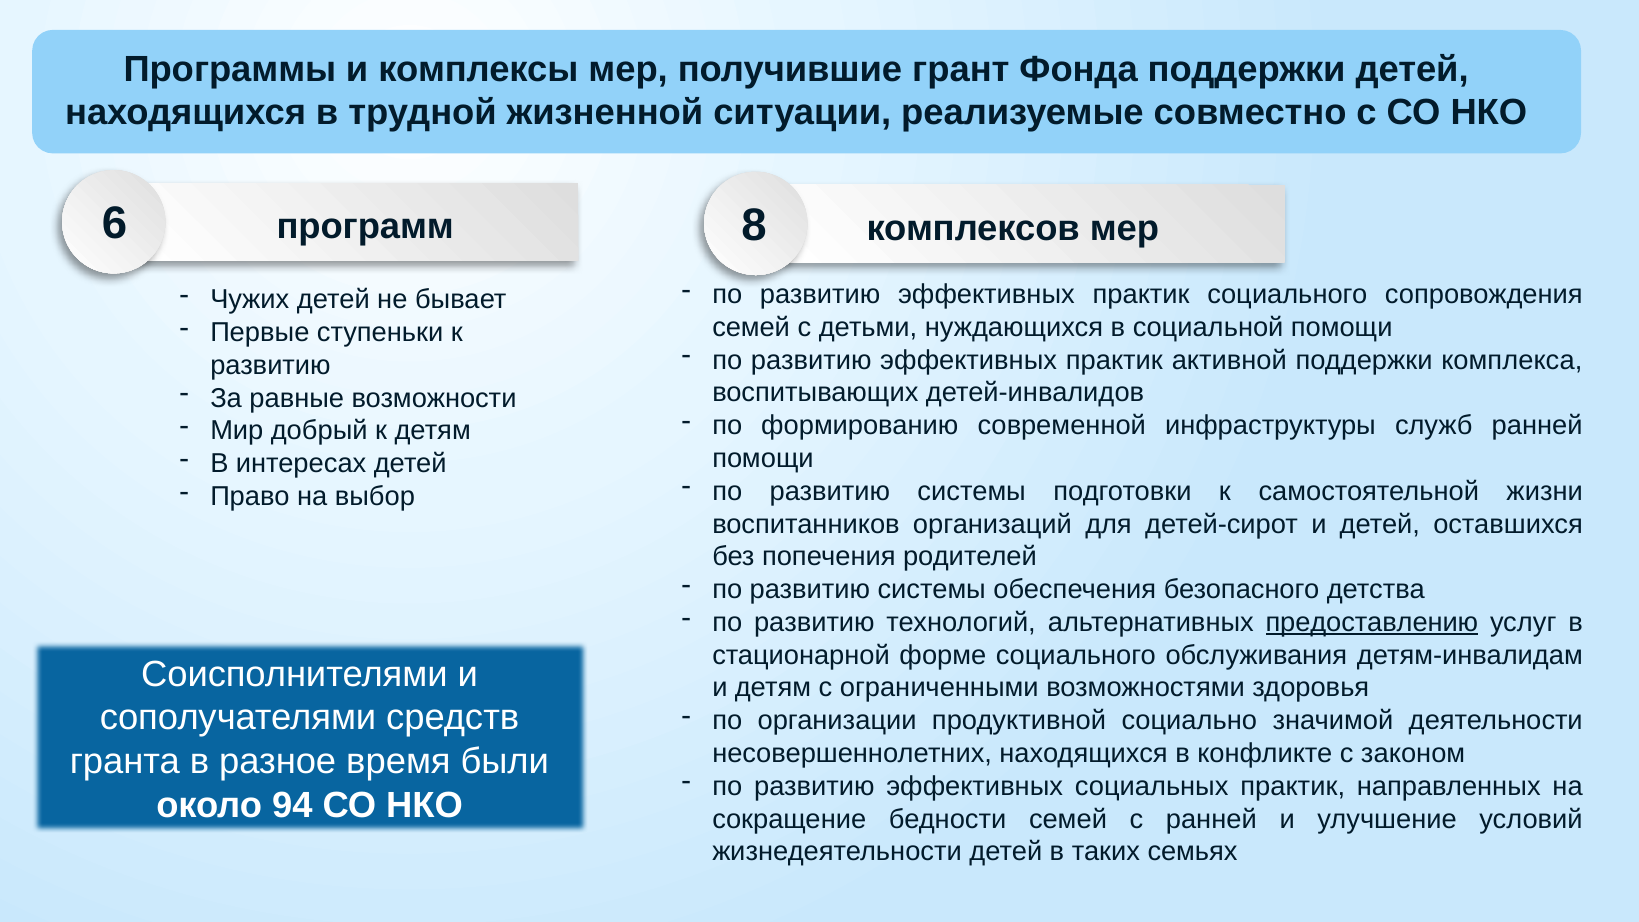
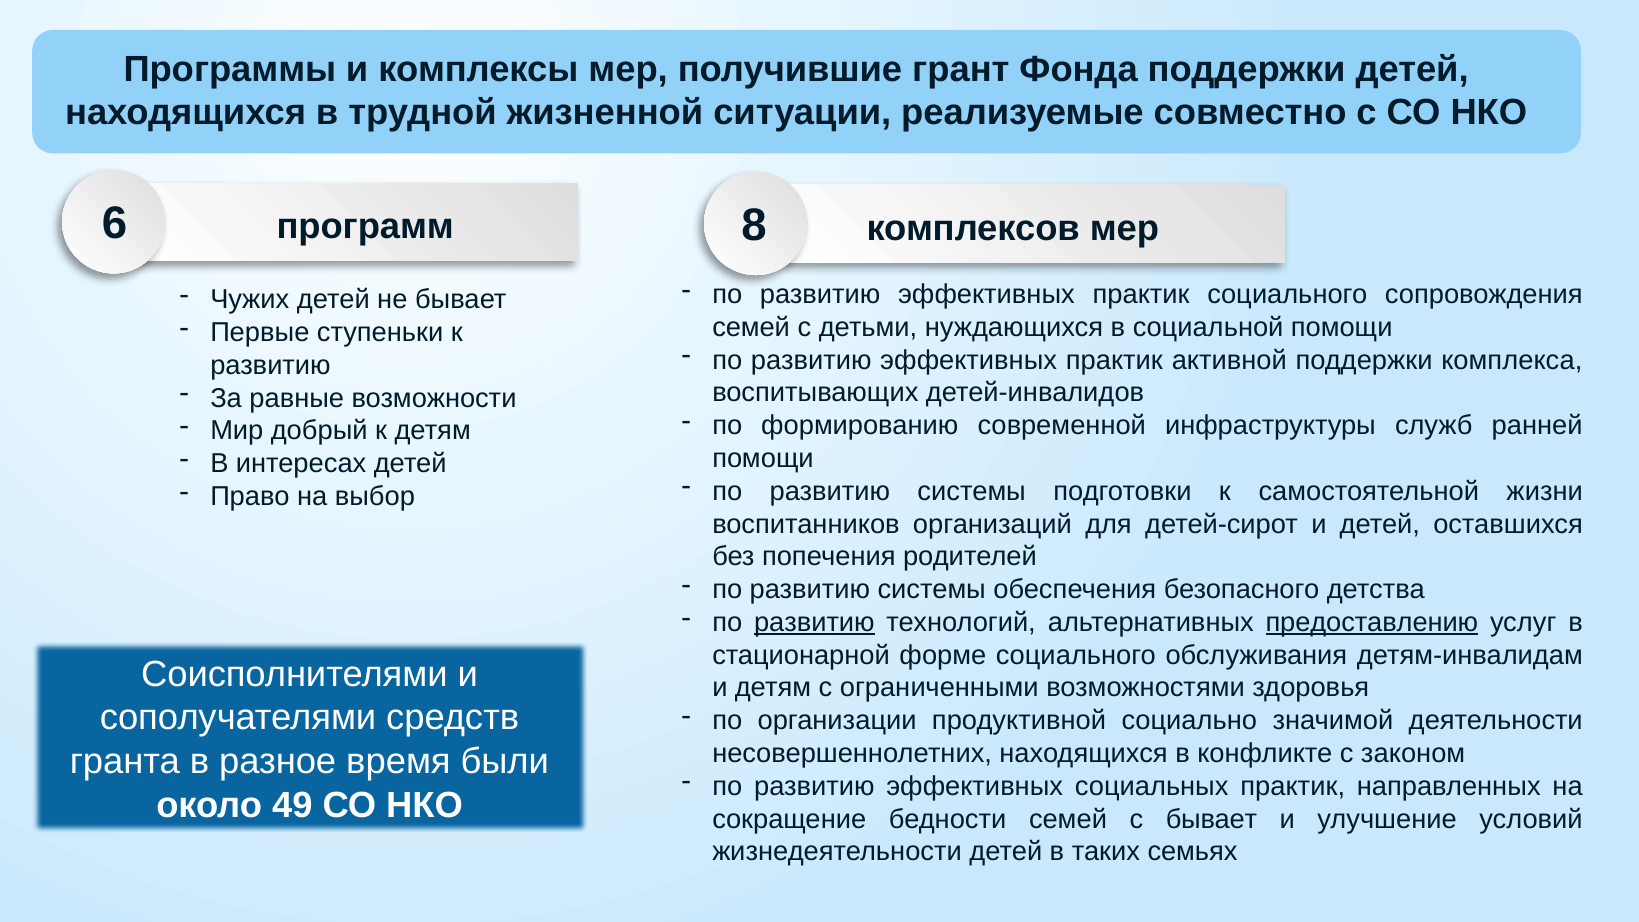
развитию underline: none -> present (814, 622)
94: 94 -> 49 (292, 805)
с ранней: ранней -> бывает (1211, 819)
